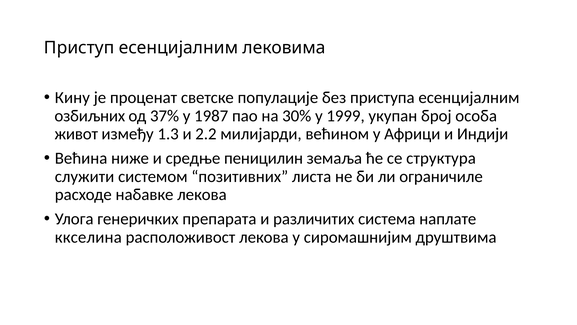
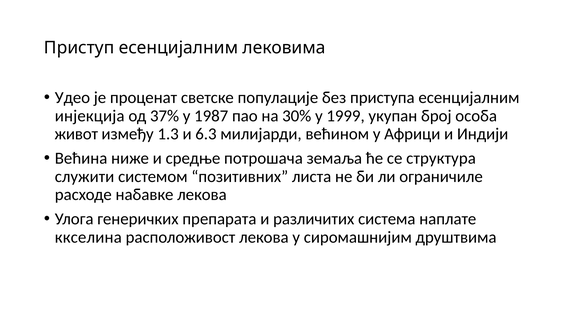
Кину: Кину -> Удео (72, 98)
озбиљних: озбиљних -> инјекција (90, 116)
2.2: 2.2 -> 6.3 (206, 134)
пеницилин: пеницилин -> потрошача (263, 158)
